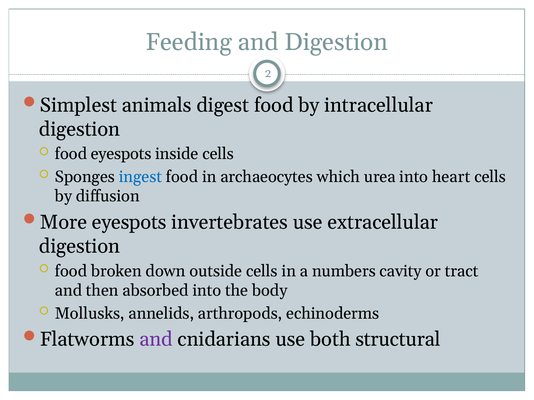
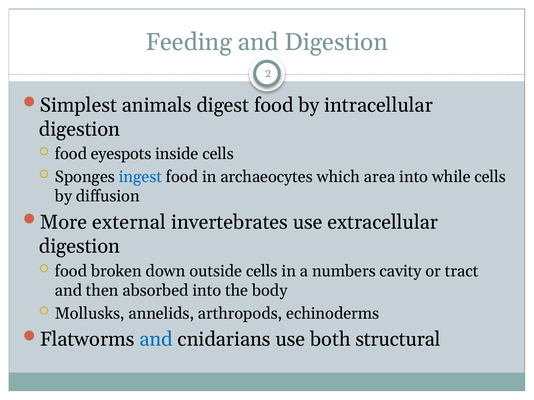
urea: urea -> area (380, 177)
heart: heart -> while (451, 177)
More eyespots: eyespots -> external (129, 223)
and colour: purple -> blue (156, 340)
